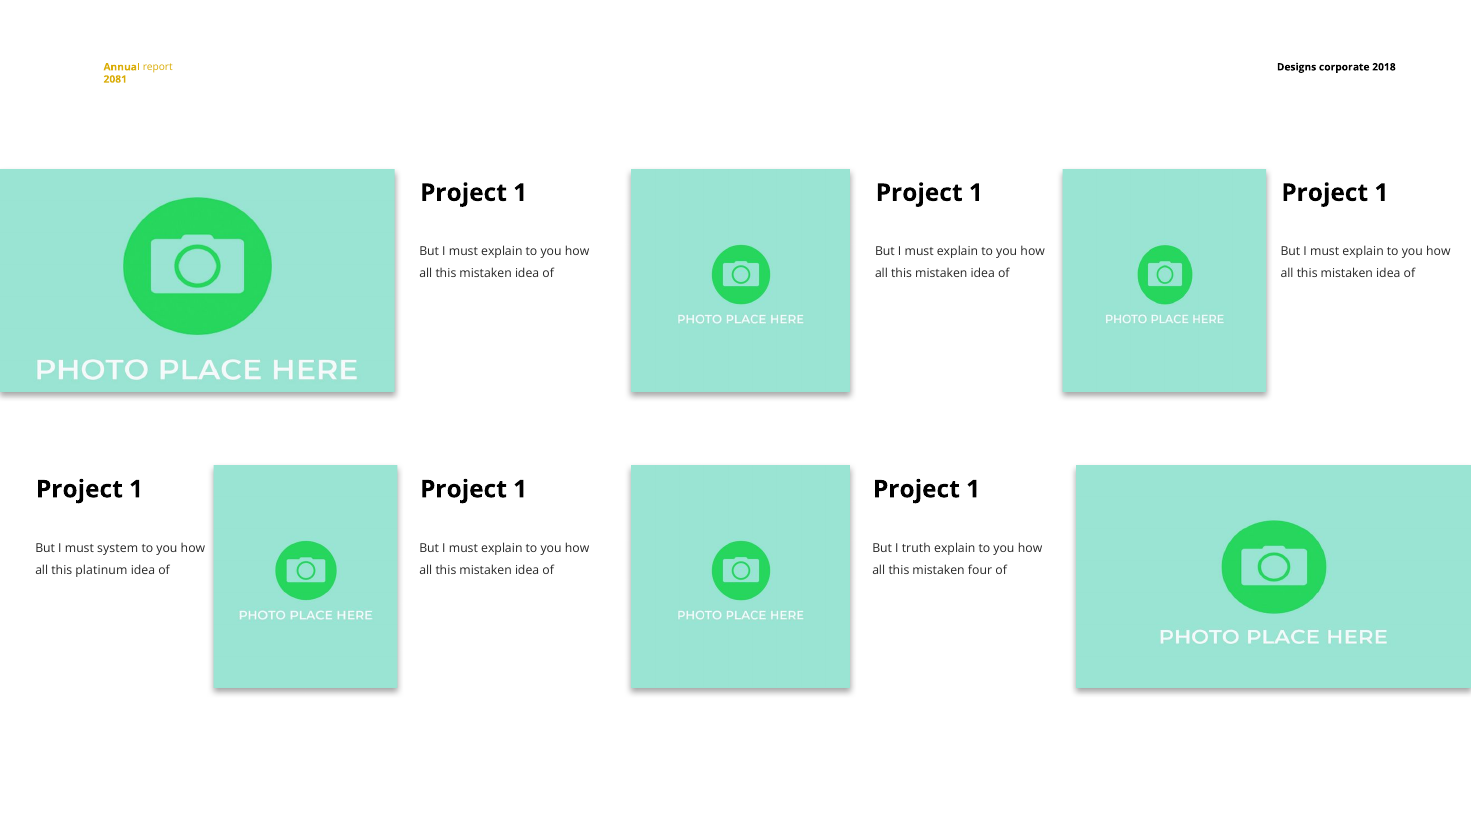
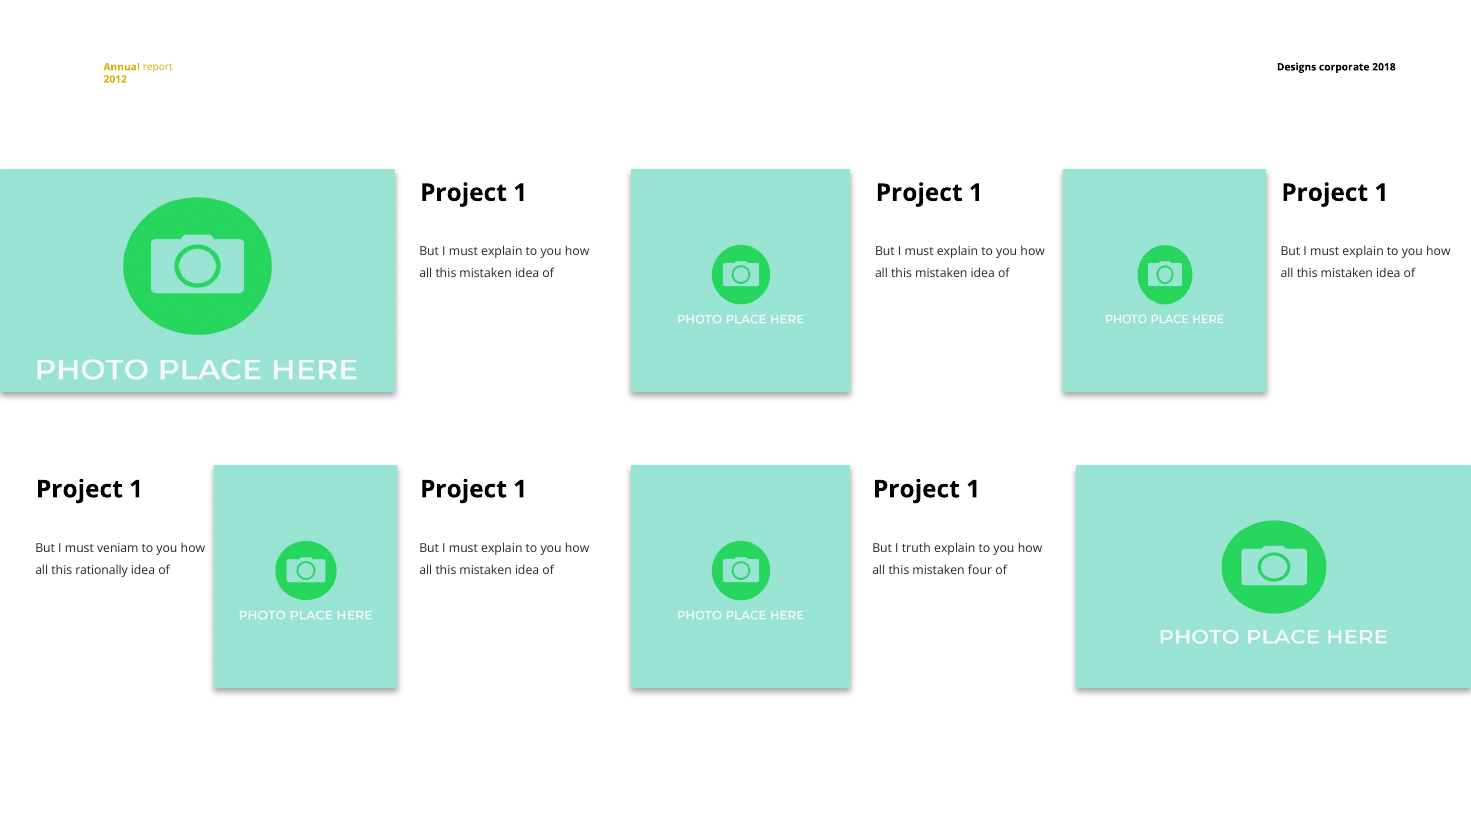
2081: 2081 -> 2012 (115, 79)
system: system -> veniam (118, 548)
platinum: platinum -> rationally (102, 570)
